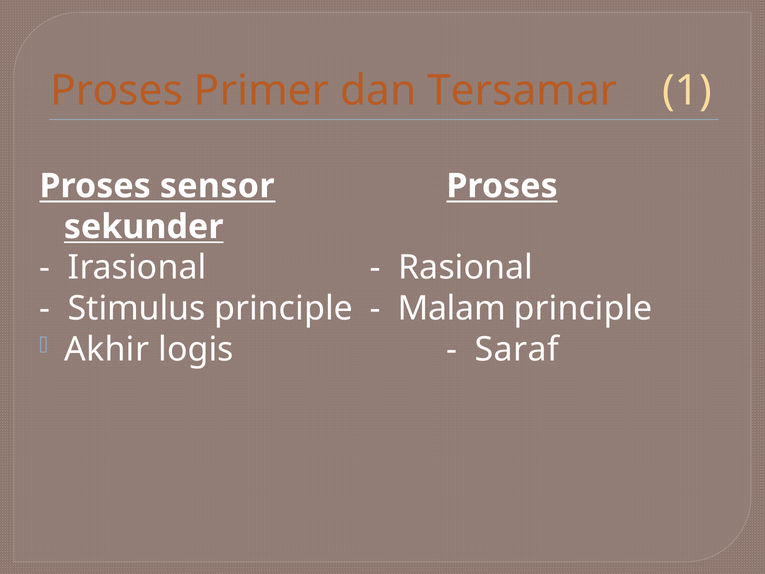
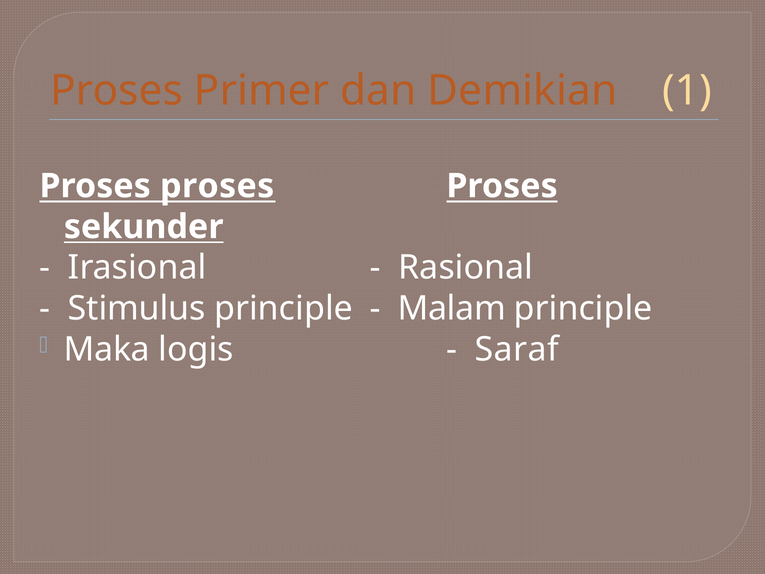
Tersamar: Tersamar -> Demikian (522, 91)
sensor: sensor -> proses (217, 186)
Akhir: Akhir -> Maka (107, 349)
